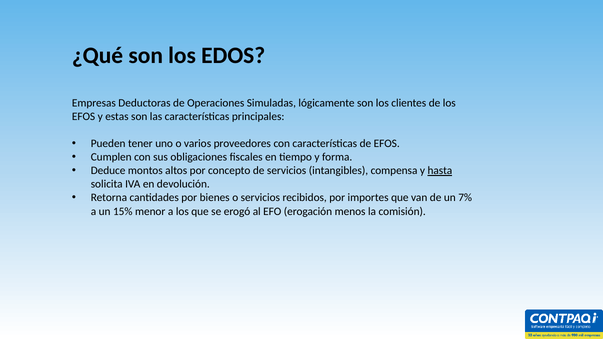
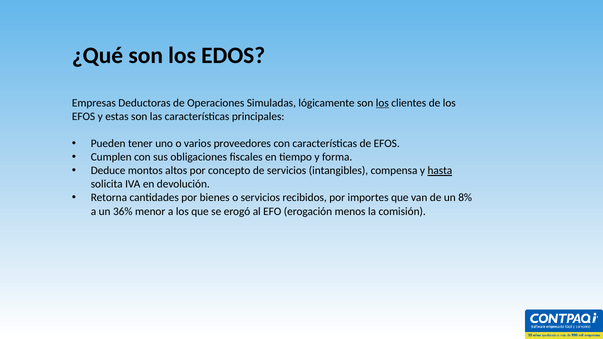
los underline: none -> present (382, 103)
7%: 7% -> 8% (465, 198)
15%: 15% -> 36% (123, 211)
